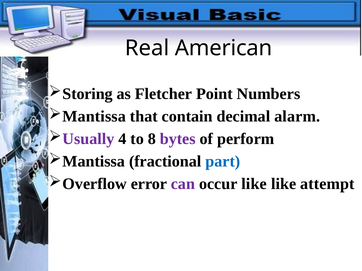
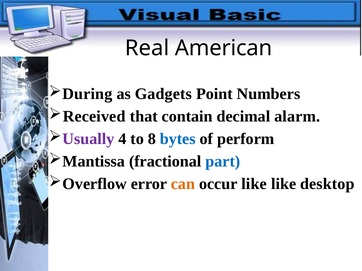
Storing: Storing -> During (87, 94)
Fletcher: Fletcher -> Gadgets (163, 94)
Mantissa: Mantissa -> Received (94, 117)
bytes colour: purple -> blue (178, 139)
can colour: purple -> orange (183, 184)
attempt: attempt -> desktop (327, 184)
